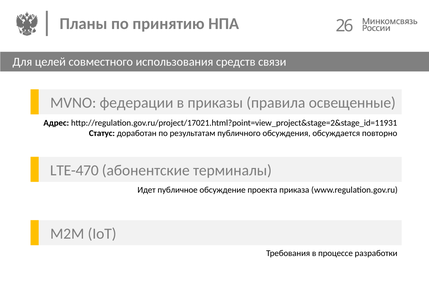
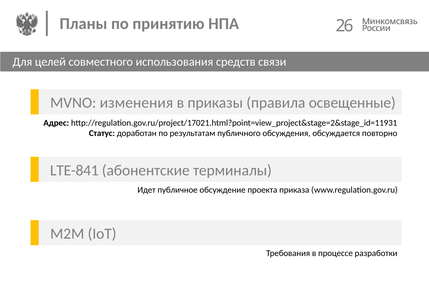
федерации: федерации -> изменения (136, 103)
LTE-470: LTE-470 -> LTE-841 (74, 170)
